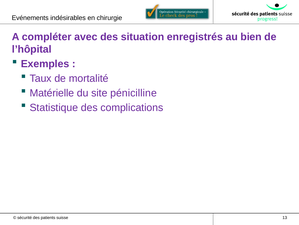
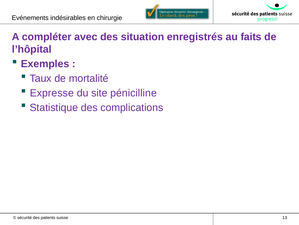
bien: bien -> faits (251, 37)
Matérielle: Matérielle -> Expresse (52, 93)
